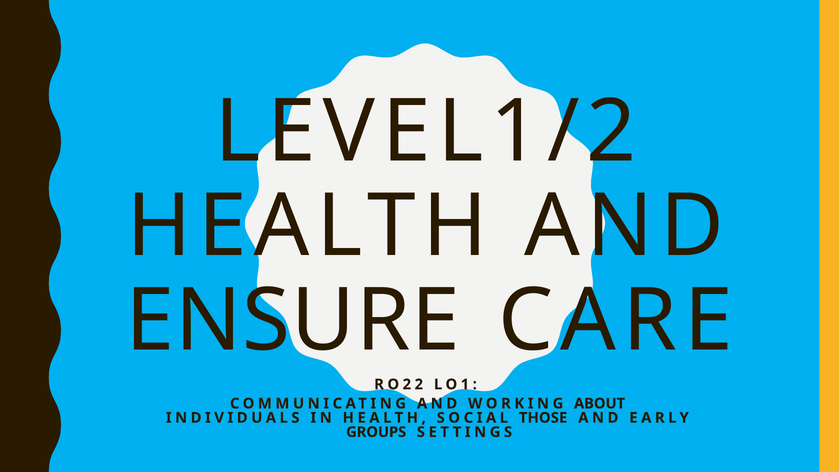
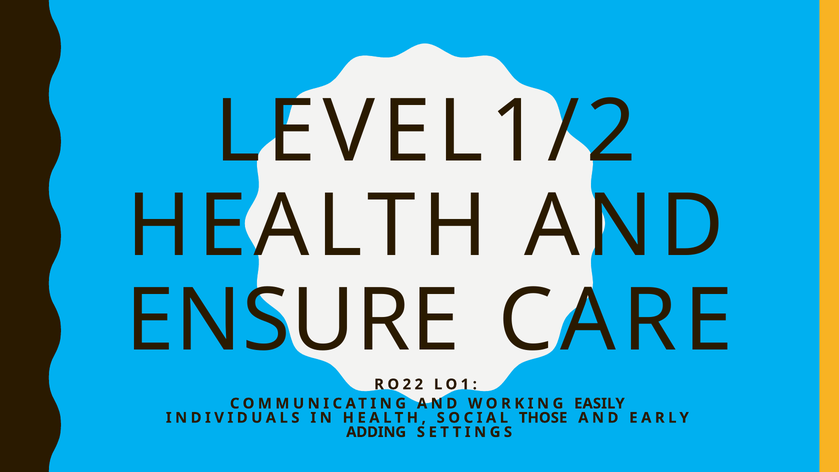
ABOUT: ABOUT -> EASILY (599, 403)
GROUPS: GROUPS -> ADDING (376, 432)
